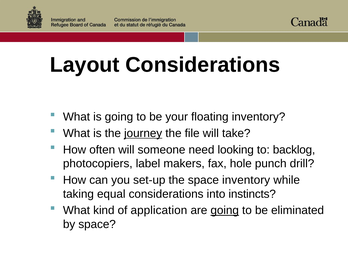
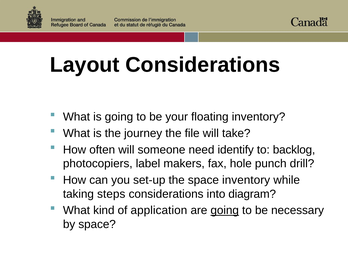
journey underline: present -> none (143, 133)
looking: looking -> identify (236, 150)
equal: equal -> steps (111, 194)
instincts: instincts -> diagram (252, 194)
eliminated: eliminated -> necessary (298, 210)
